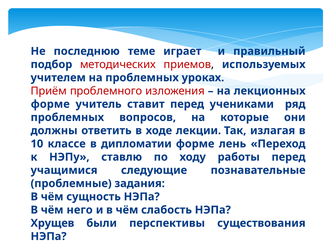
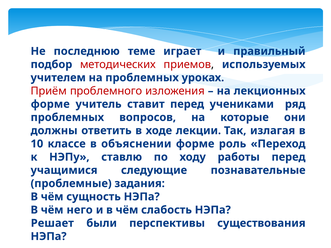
дипломатии: дипломатии -> объяснении (136, 144)
лень: лень -> роль (233, 144)
Хрущев: Хрущев -> Решает (52, 223)
